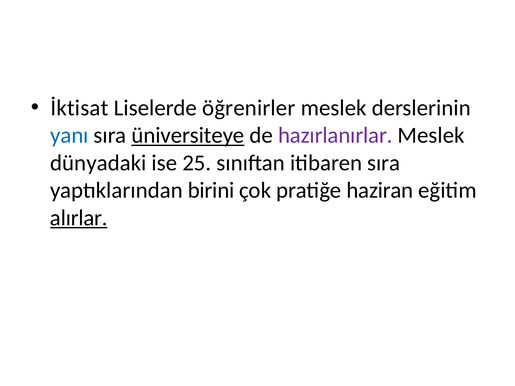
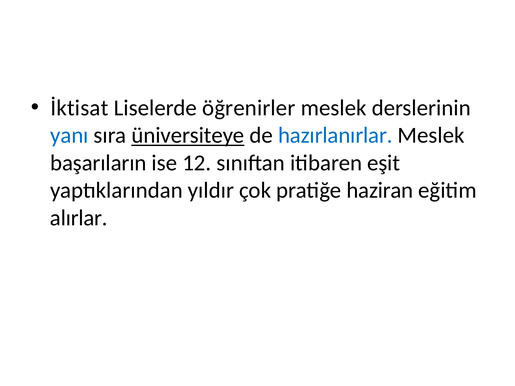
hazırlanırlar colour: purple -> blue (335, 136)
dünyadaki: dünyadaki -> başarıların (98, 163)
25: 25 -> 12 (197, 163)
itibaren sıra: sıra -> eşit (384, 163)
birini: birini -> yıldır (211, 190)
alırlar underline: present -> none (79, 218)
